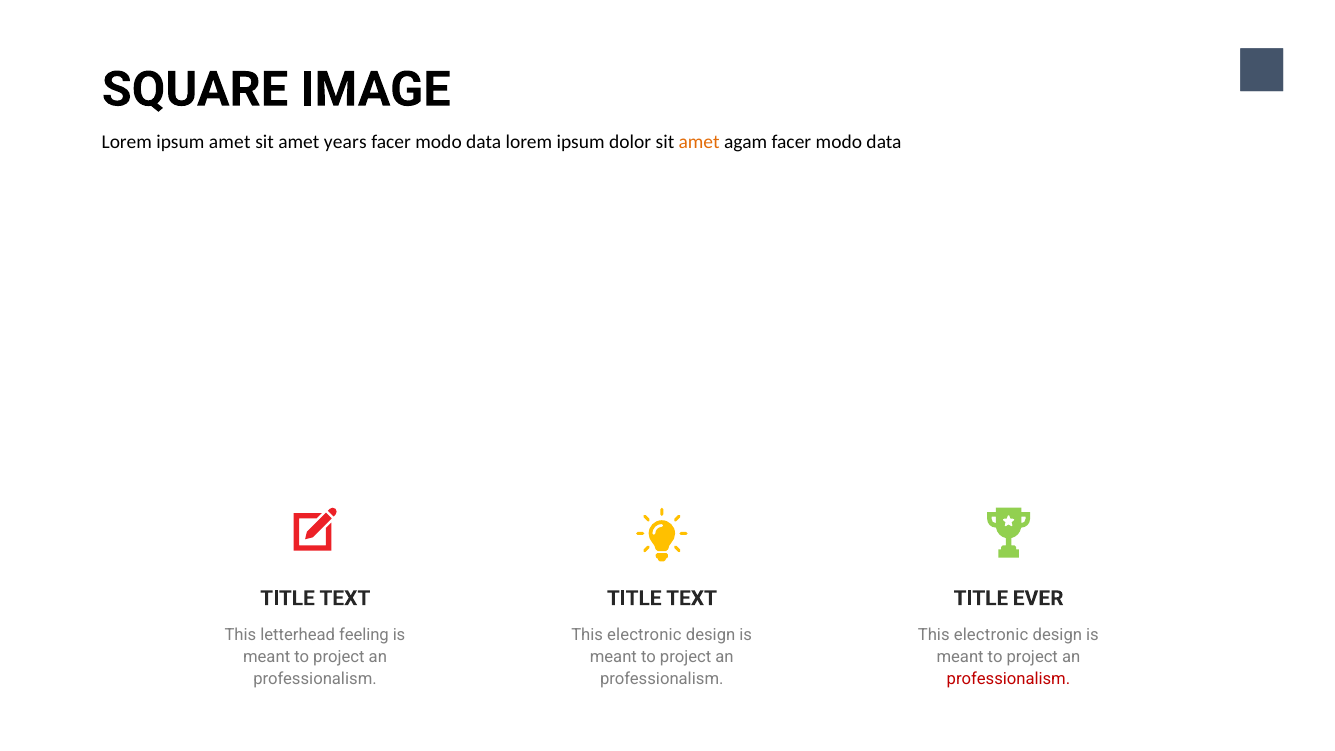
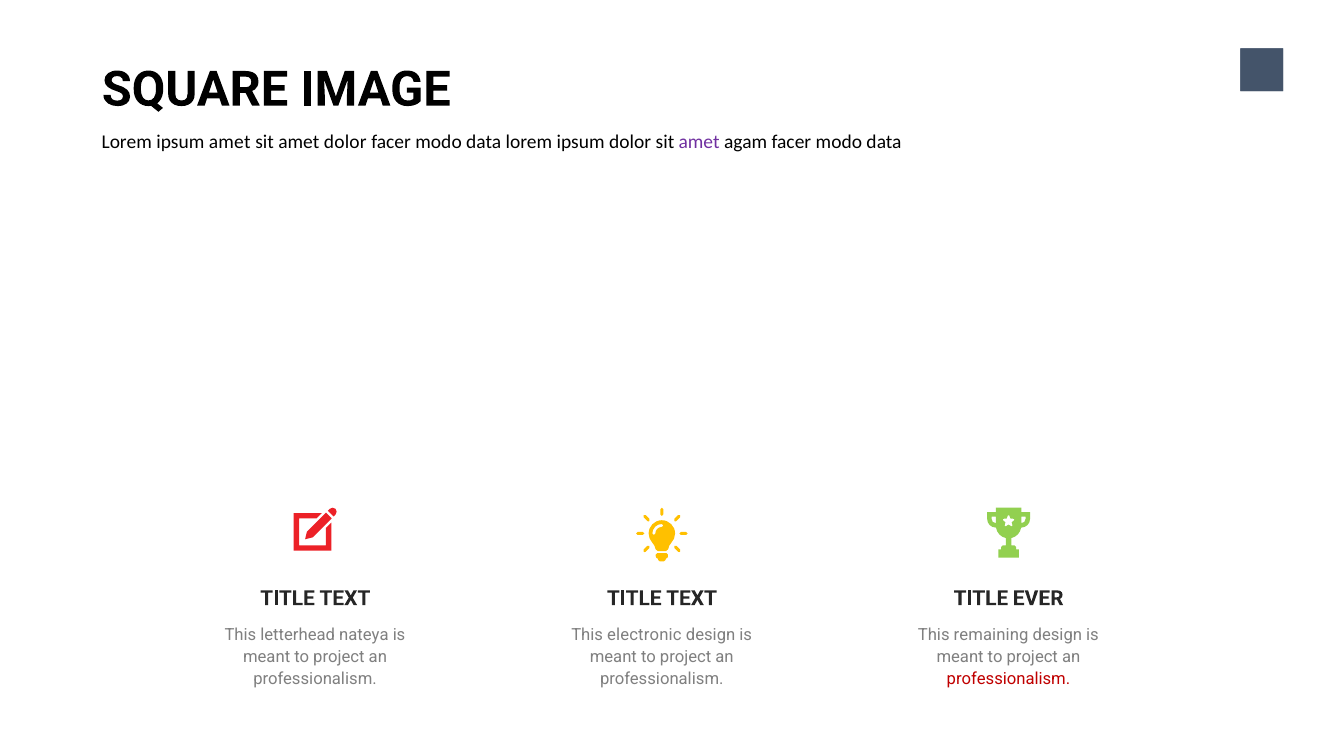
amet years: years -> dolor (345, 142)
amet colour: orange -> purple (699, 142)
feeling: feeling -> nateya (364, 635)
electronic: electronic -> remaining (991, 635)
